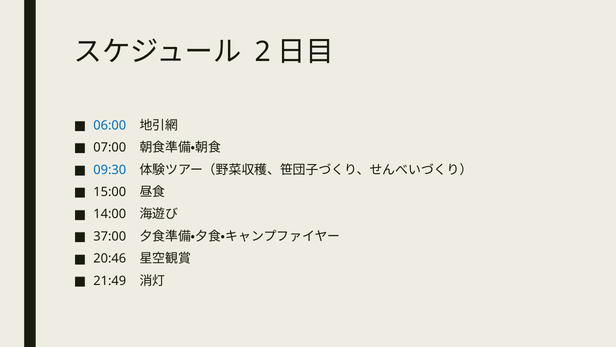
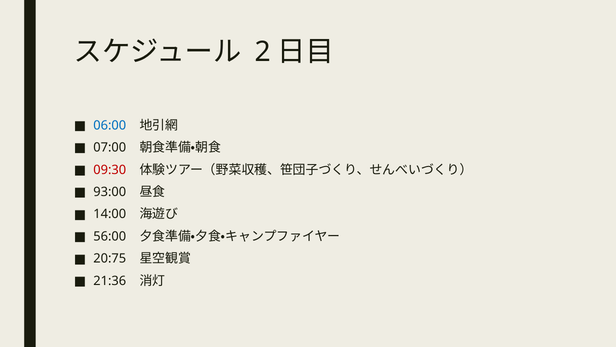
09:30 colour: blue -> red (110, 170)
15:00: 15:00 -> 93:00 (110, 192)
37:00: 37:00 -> 56:00 (110, 236)
20:46: 20:46 -> 20:75 (110, 258)
21:49: 21:49 -> 21:36 (110, 280)
